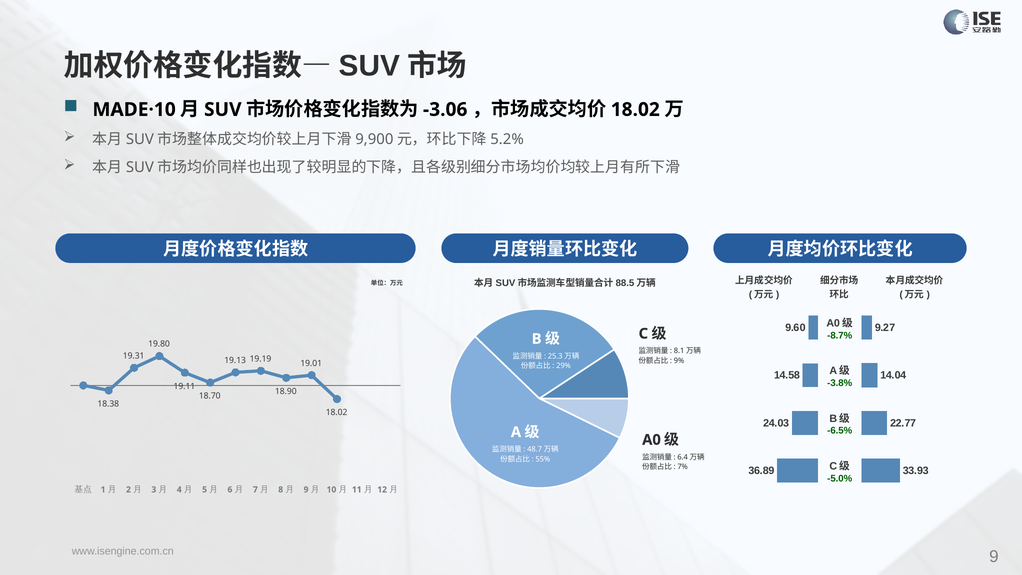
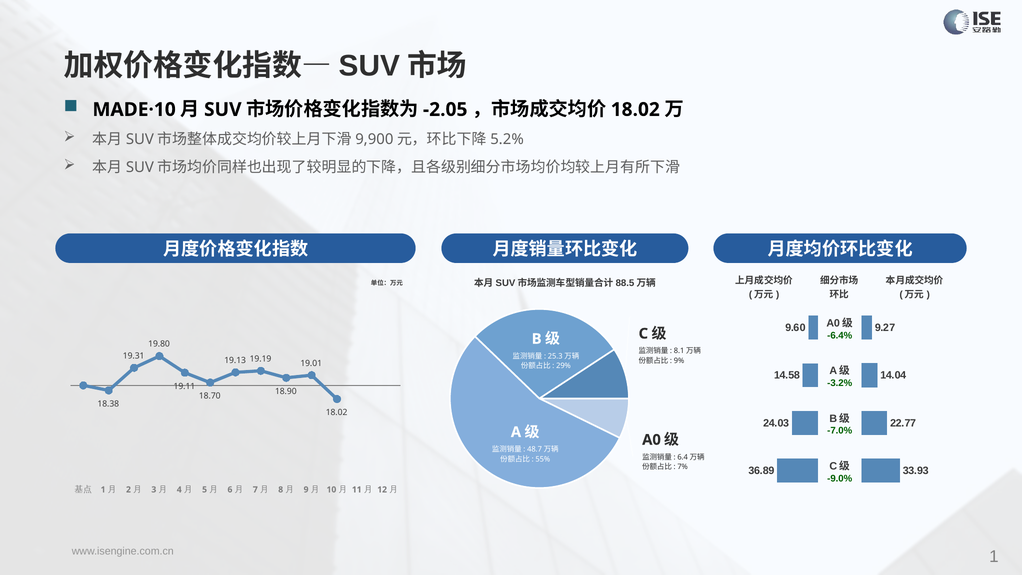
-3.06: -3.06 -> -2.05 (445, 110)
-8.7%: -8.7% -> -6.4% (840, 335)
-3.8%: -3.8% -> -3.2% (840, 383)
-6.5%: -6.5% -> -7.0% (840, 431)
-5.0%: -5.0% -> -9.0% (840, 478)
9: 9 -> 1 (994, 557)
